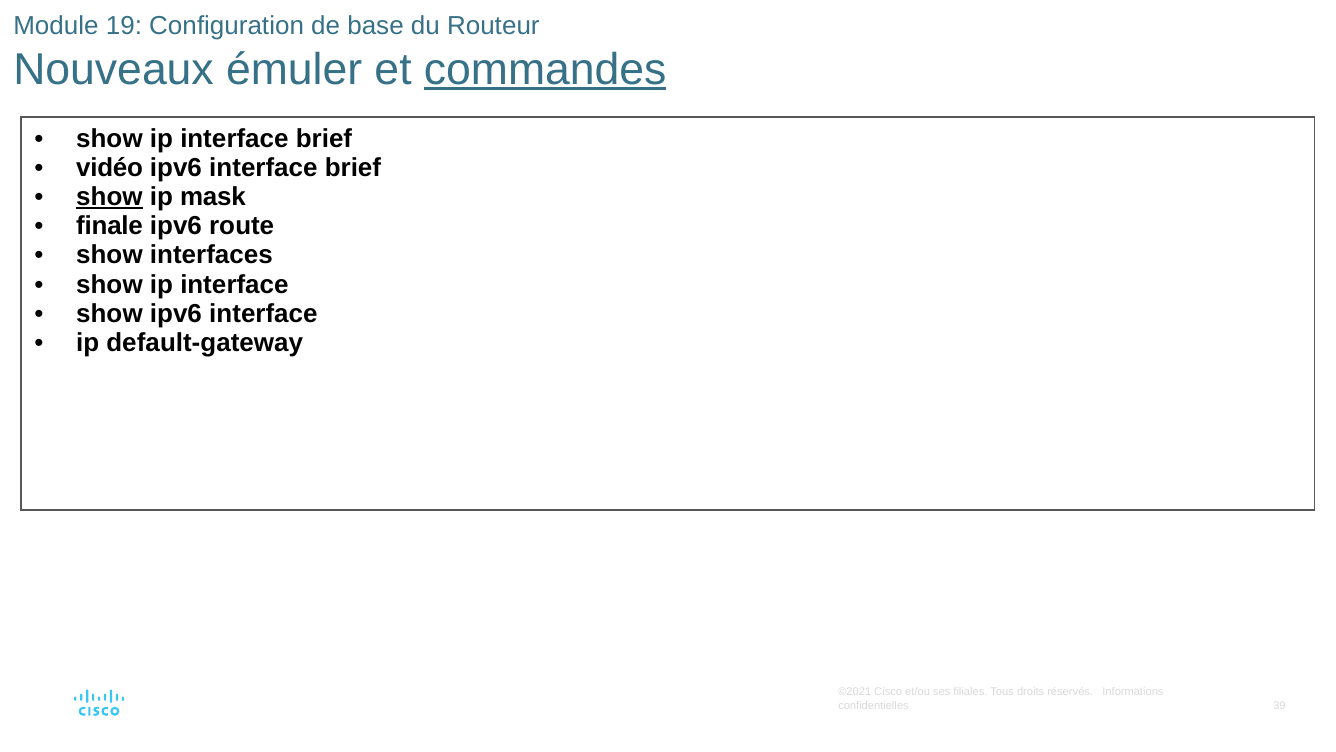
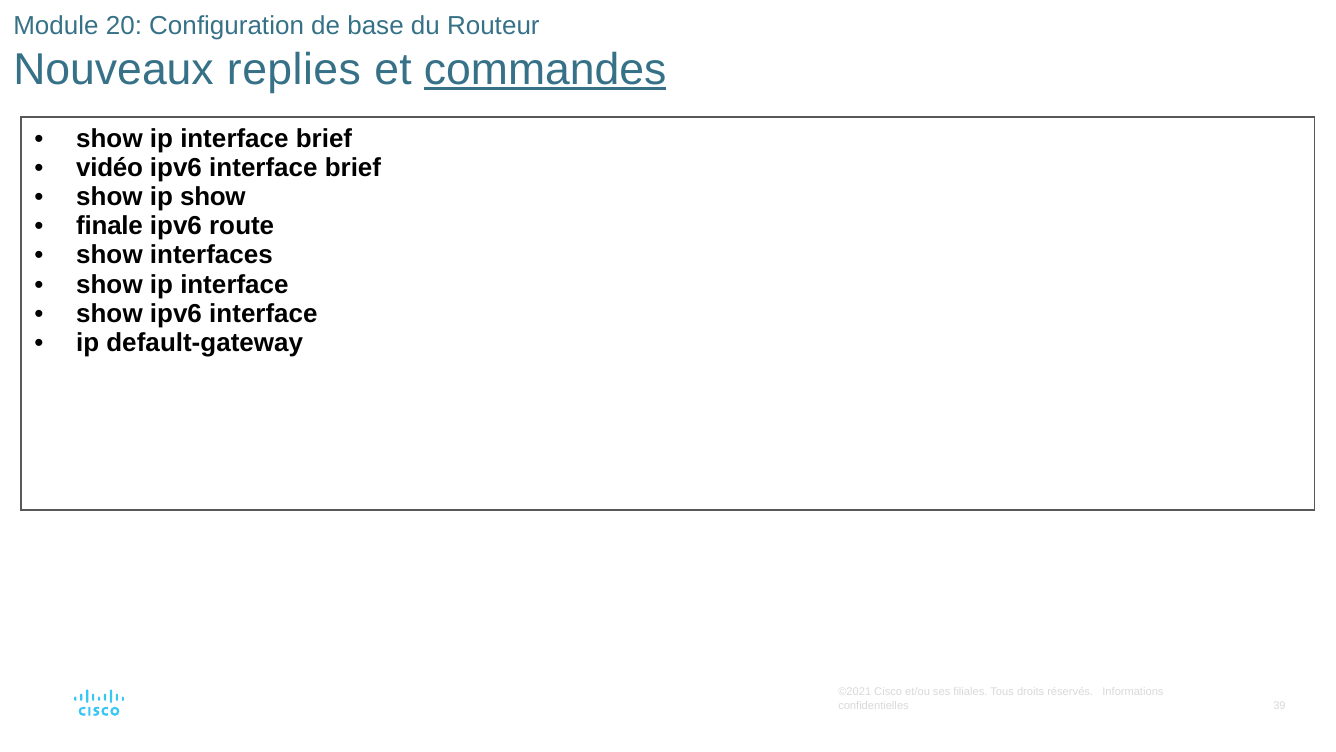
19: 19 -> 20 (124, 26)
émuler: émuler -> replies (294, 69)
show underline: present -> none (109, 197)
ip mask: mask -> show (213, 197)
